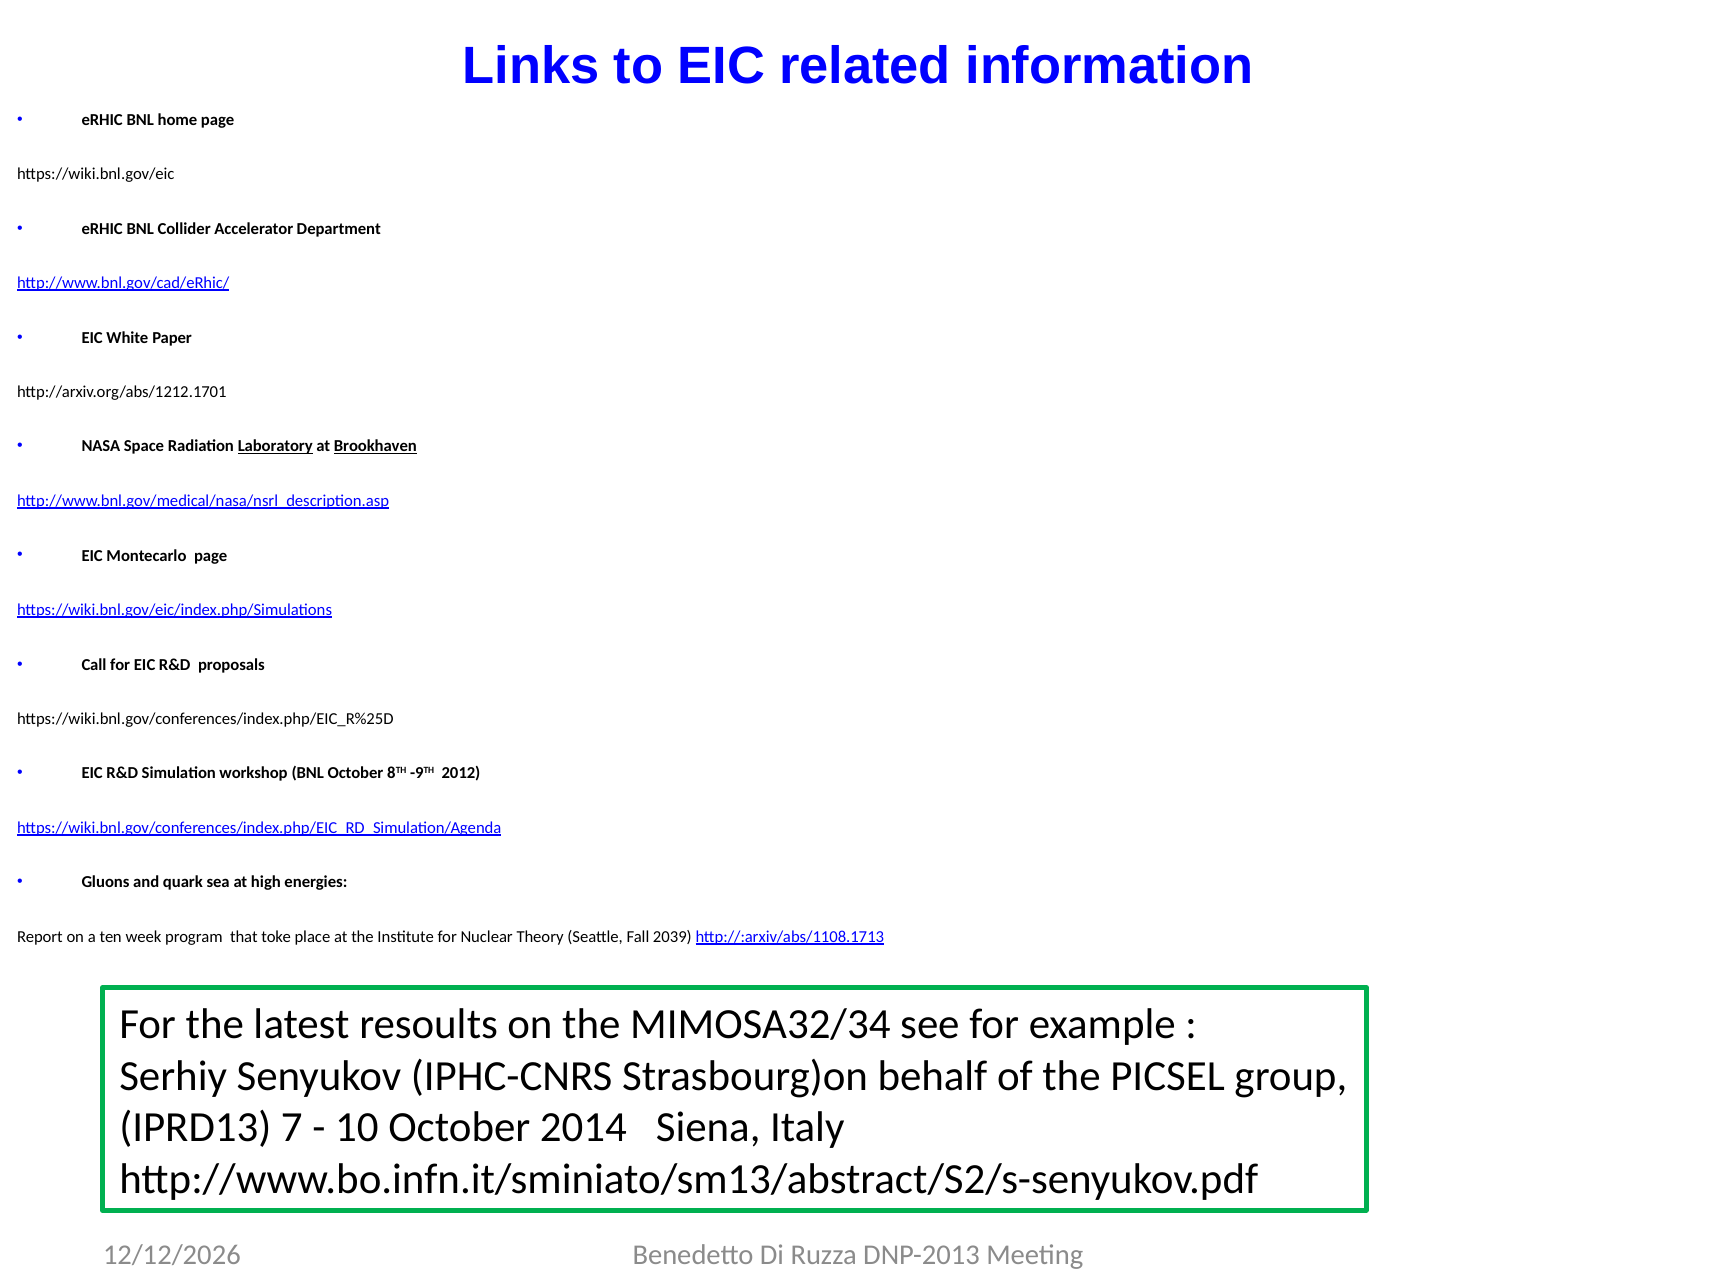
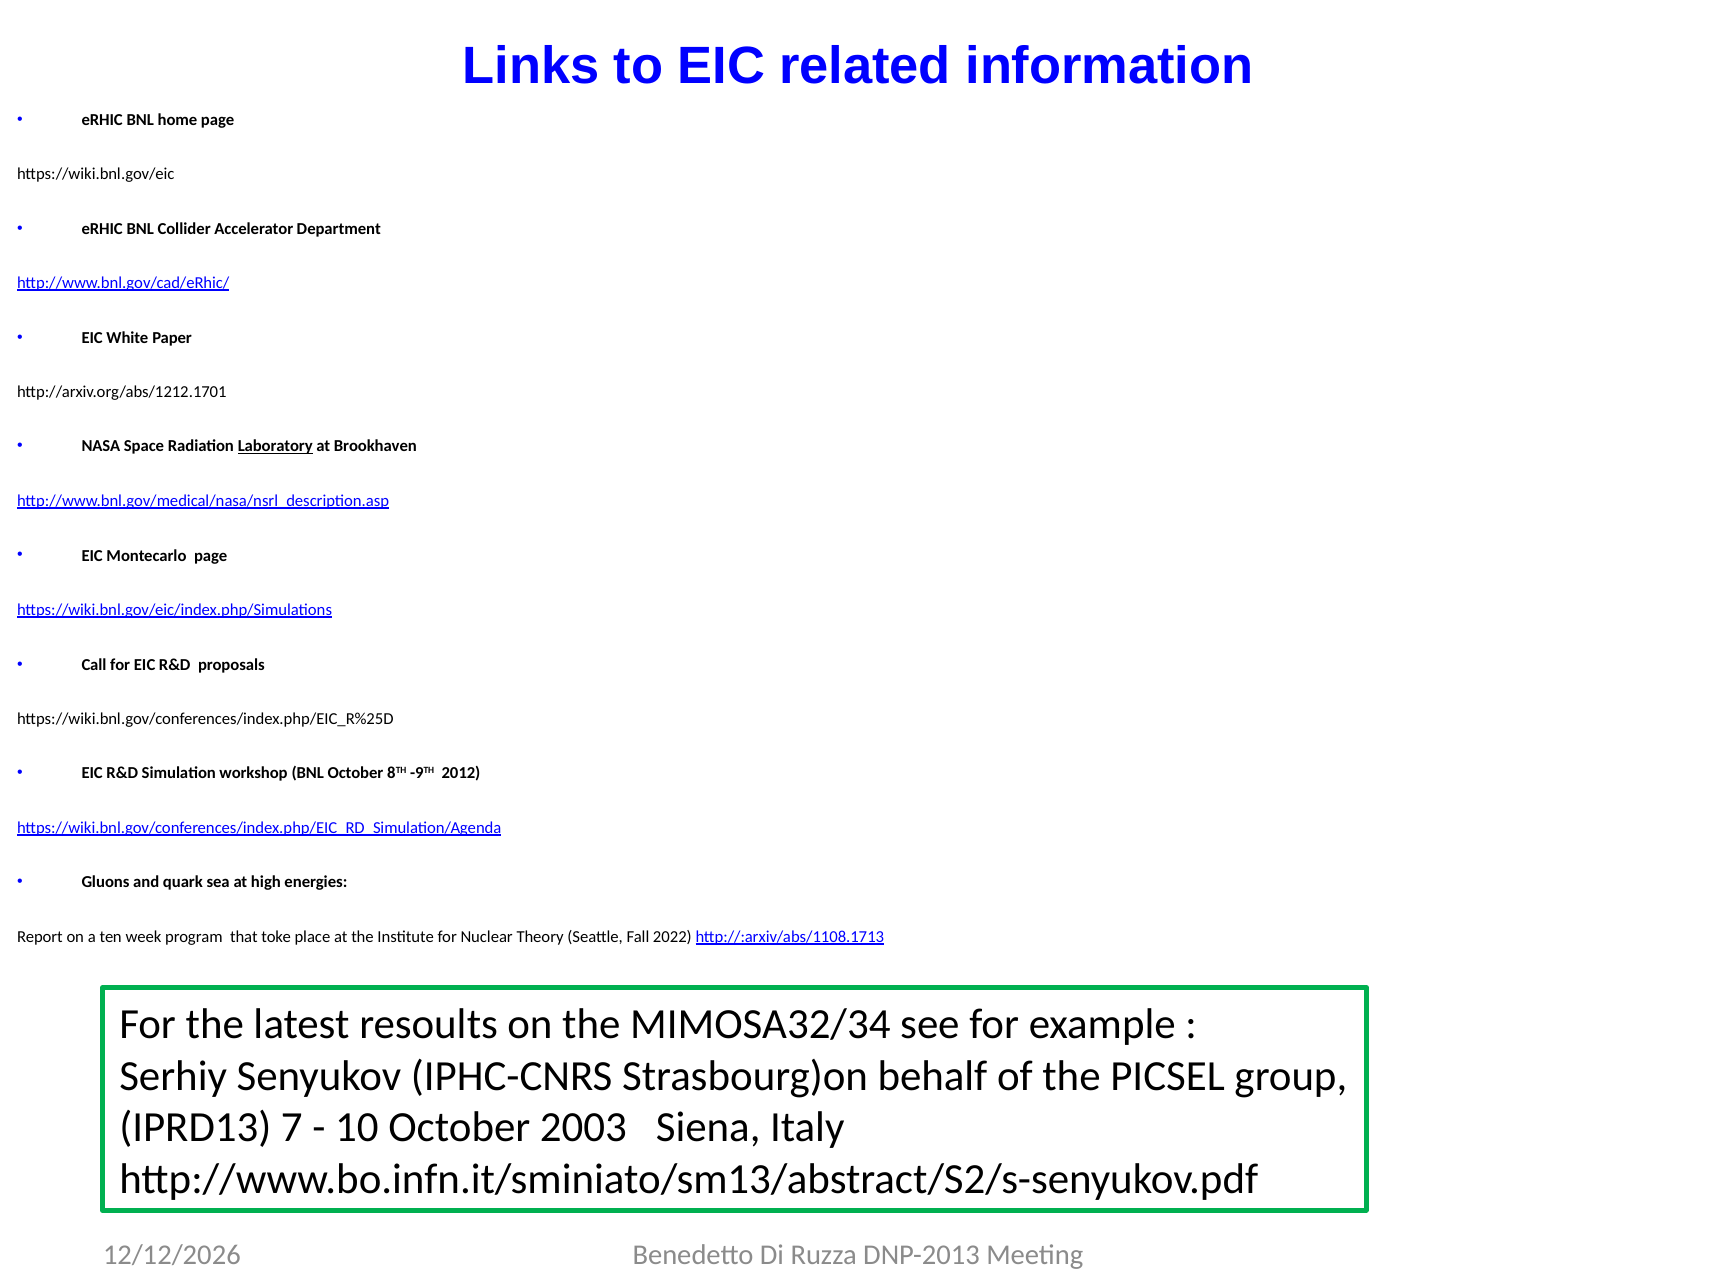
Brookhaven underline: present -> none (375, 446)
2039: 2039 -> 2022 (672, 937)
2014: 2014 -> 2003 (583, 1127)
